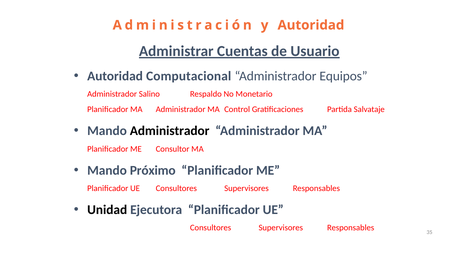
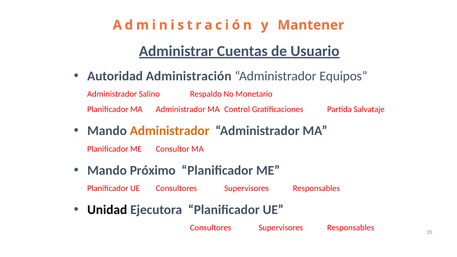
y Autoridad: Autoridad -> Mantener (311, 25)
Autoridad Computacional: Computacional -> Administración (189, 76)
Administrador colour: black -> orange (170, 131)
